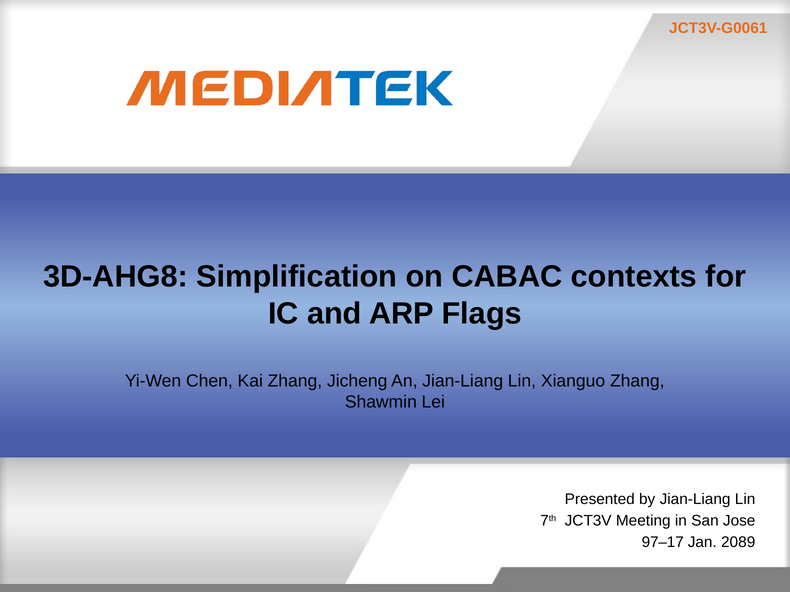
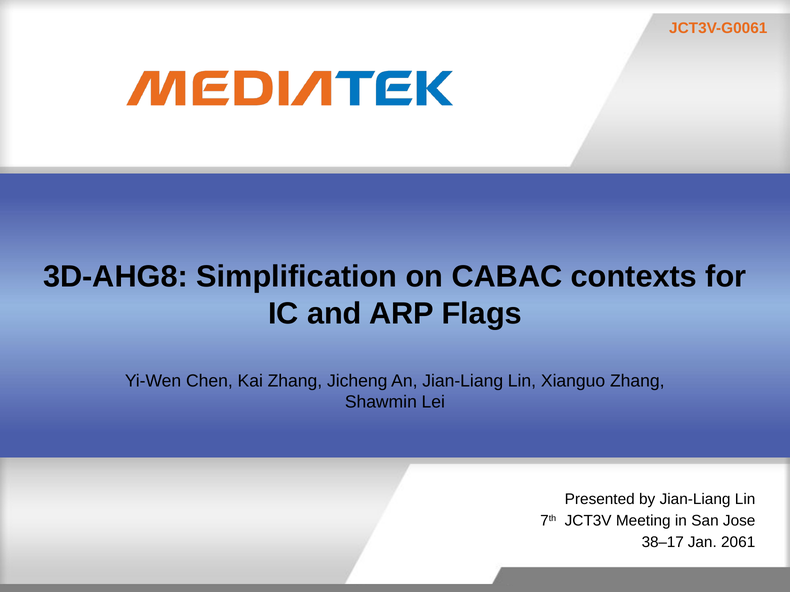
97–17: 97–17 -> 38–17 (663, 543)
2089: 2089 -> 2061 (738, 543)
